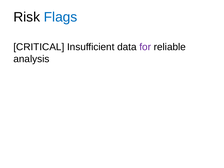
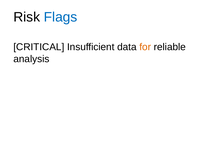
for colour: purple -> orange (145, 47)
